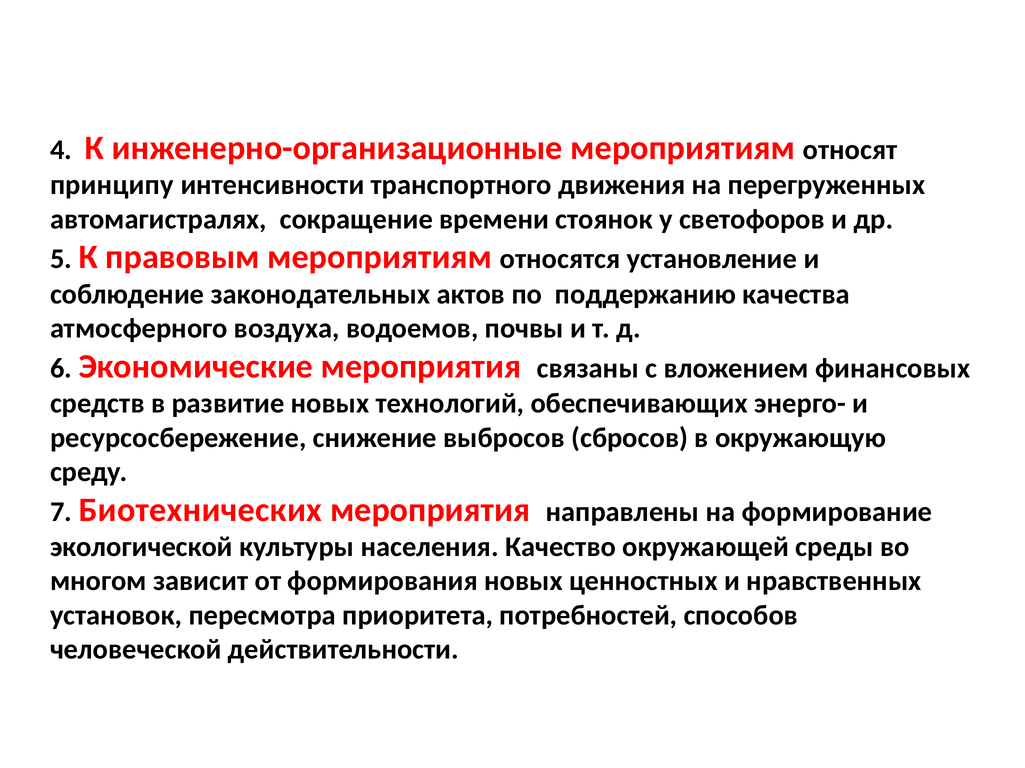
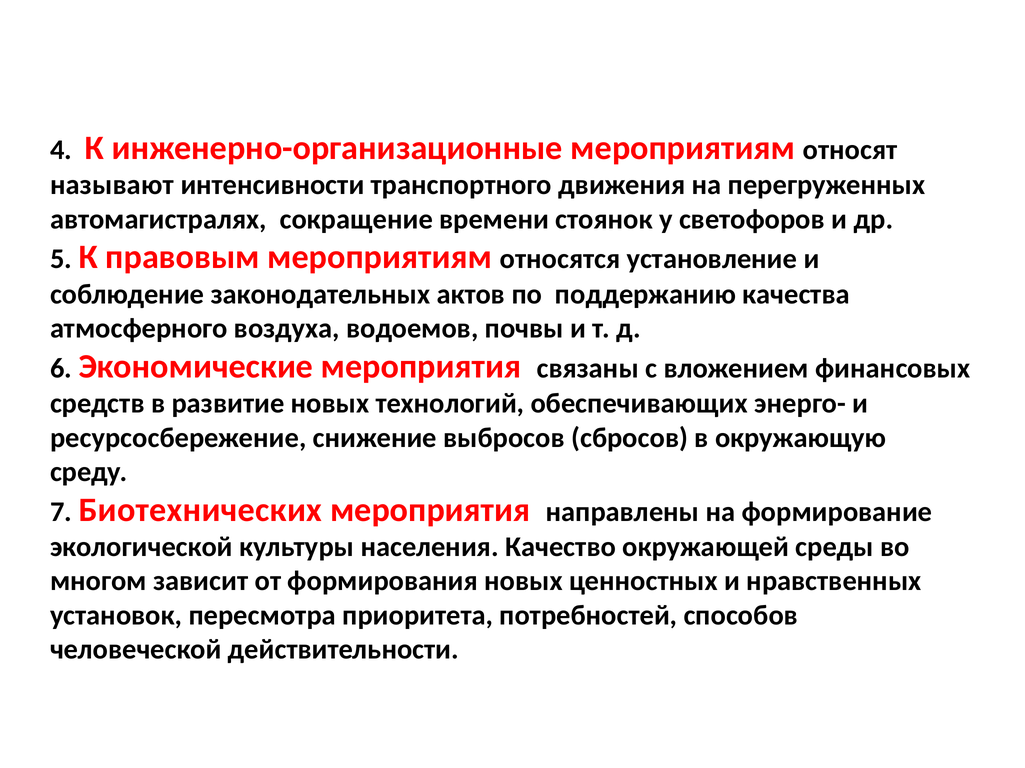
принципу: принципу -> называют (112, 185)
